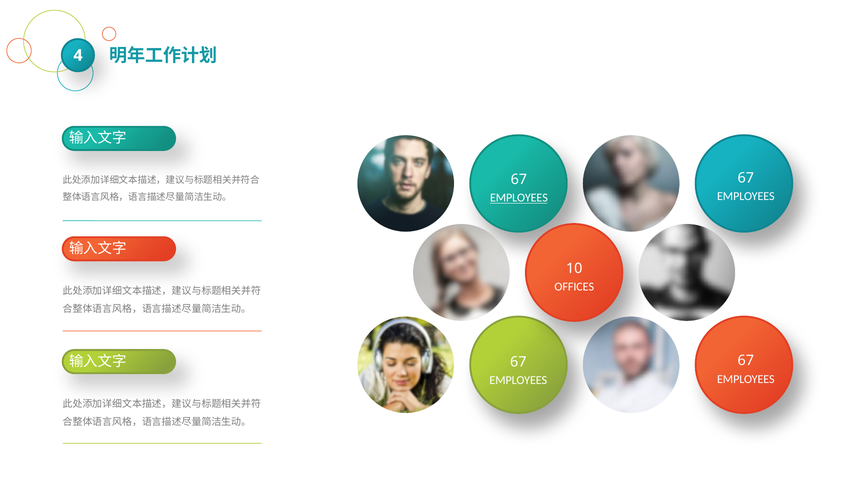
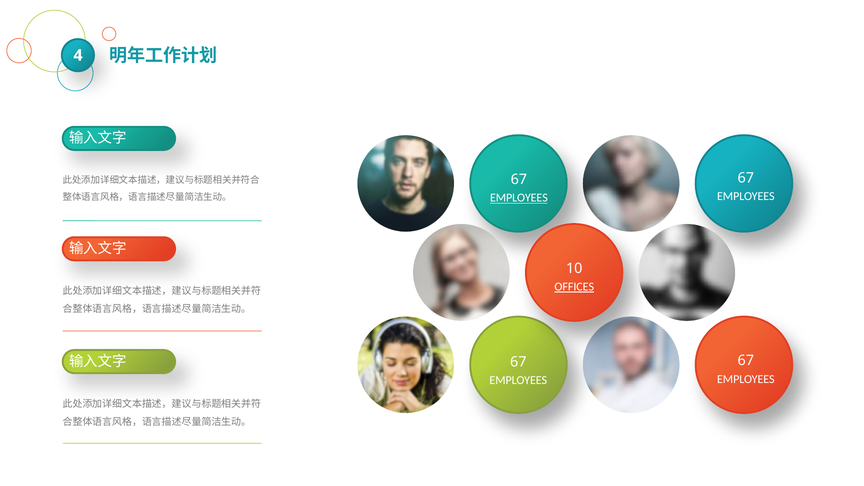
OFFICES underline: none -> present (574, 287)
